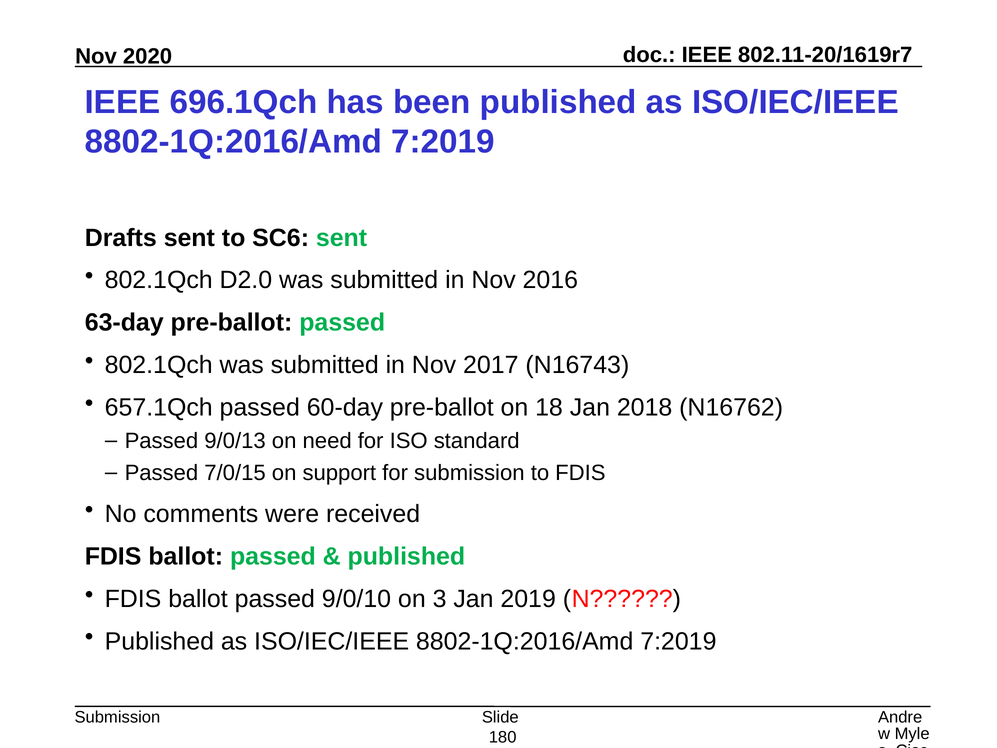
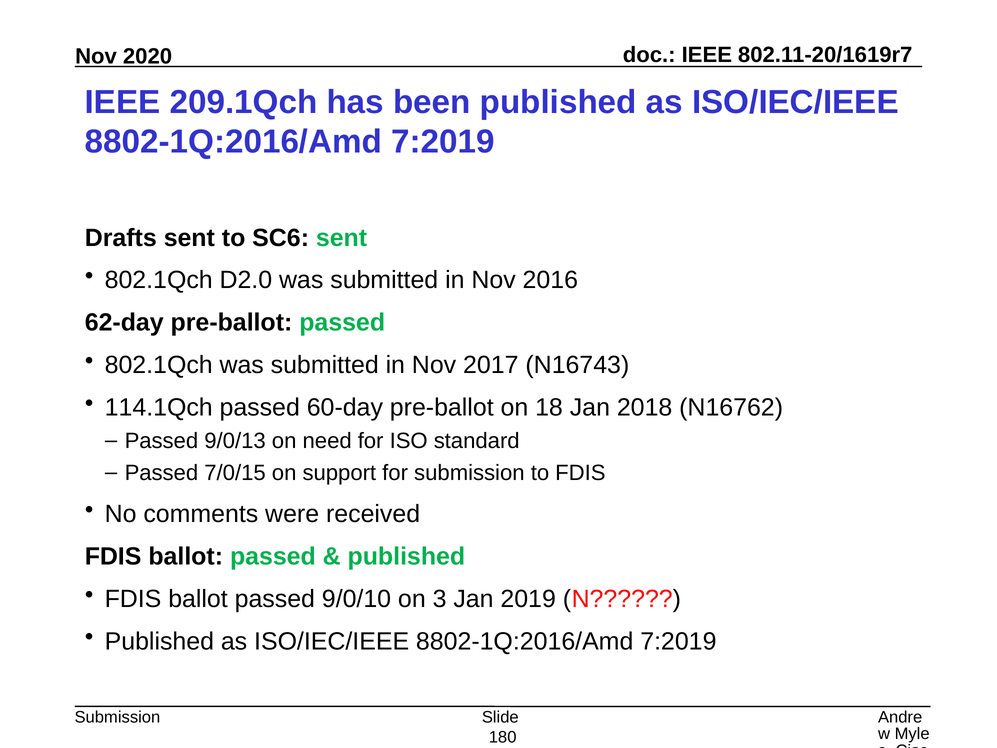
696.1Qch: 696.1Qch -> 209.1Qch (244, 102)
63-day: 63-day -> 62-day (124, 323)
657.1Qch: 657.1Qch -> 114.1Qch (159, 407)
